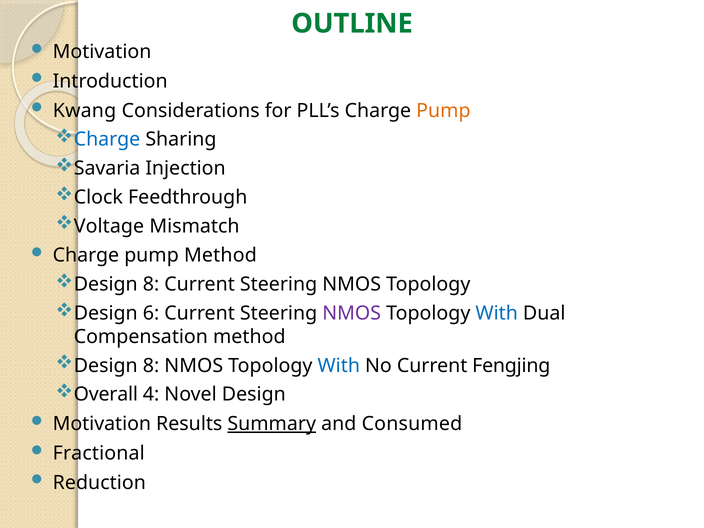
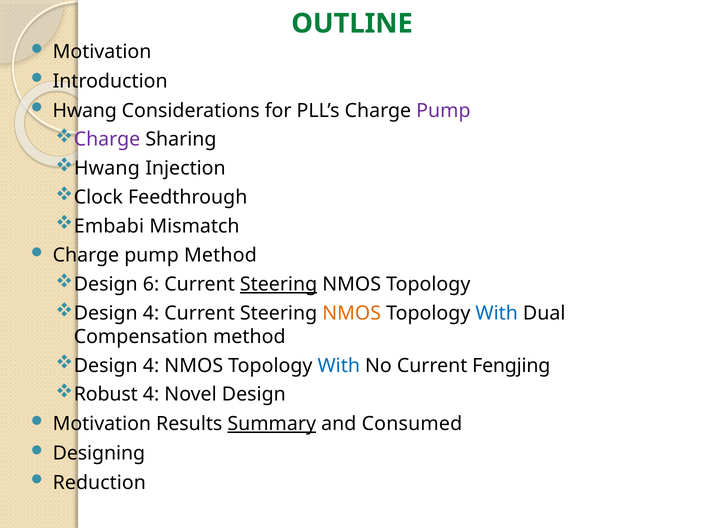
Kwang: Kwang -> Hwang (85, 111)
Pump colour: orange -> purple (443, 111)
Charge colour: blue -> purple (107, 139)
Savaria: Savaria -> Hwang (107, 168)
Voltage: Voltage -> Embabi (109, 226)
8: 8 -> 6 (151, 284)
Steering underline: none -> present (279, 284)
6: 6 -> 4 (151, 313)
NMOS colour: purple -> orange (352, 313)
8: 8 -> 4 (151, 366)
Overall: Overall -> Robust (106, 394)
Fractional: Fractional -> Designing (99, 453)
